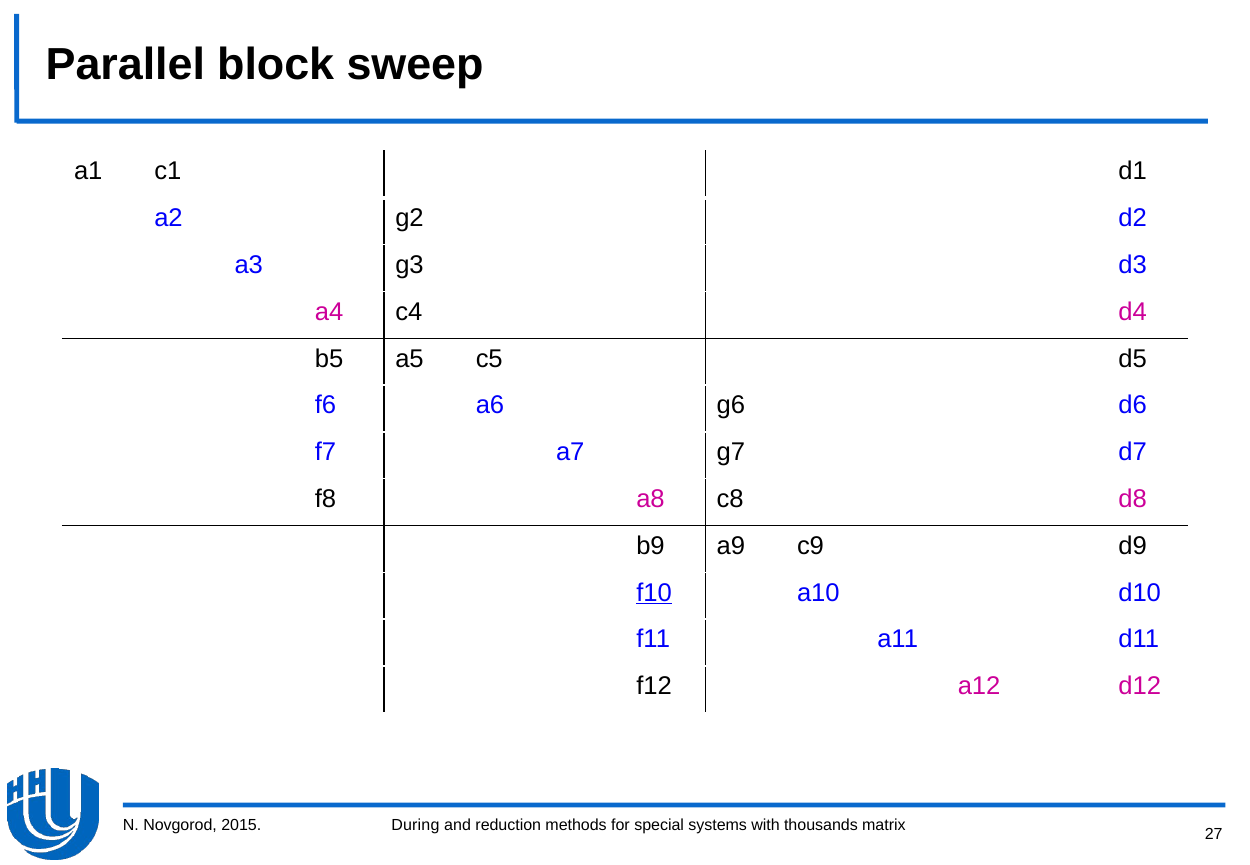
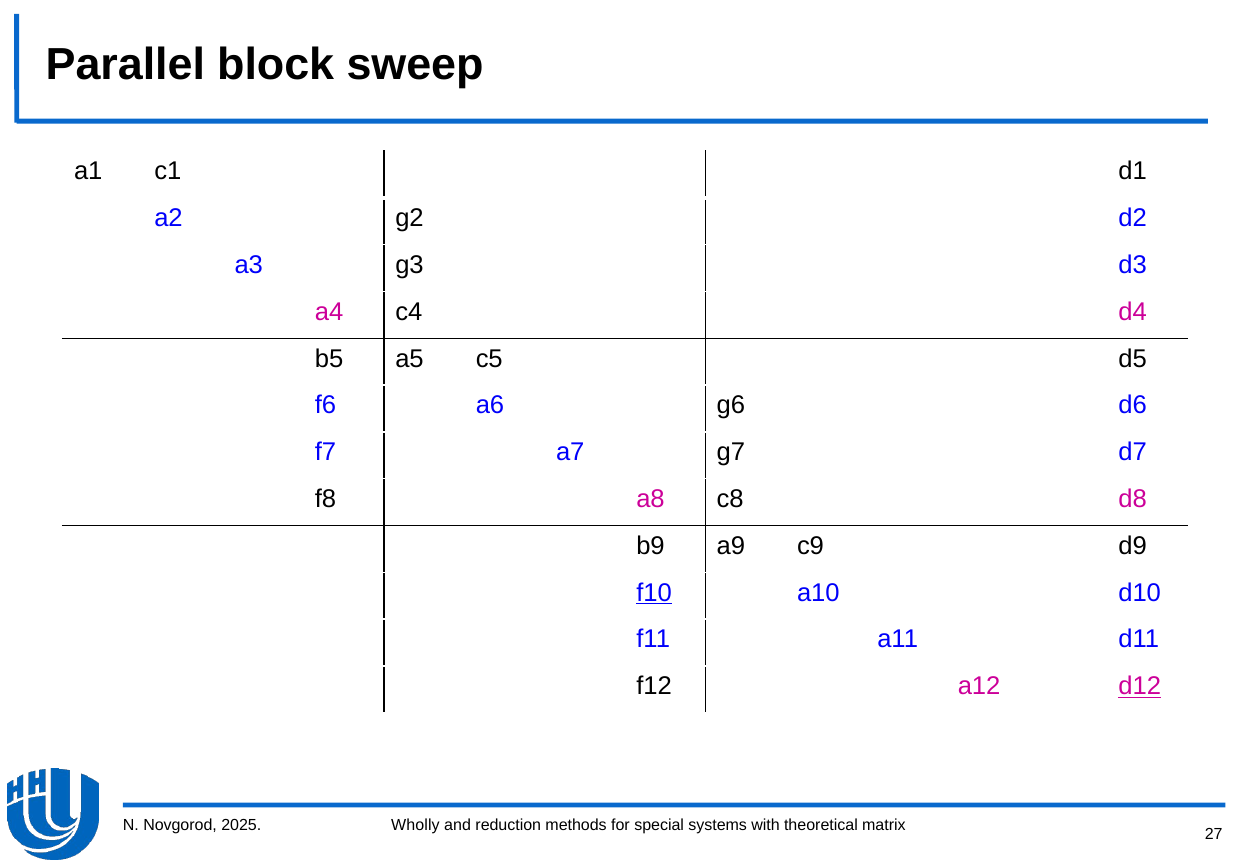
d12 underline: none -> present (1140, 687)
2015: 2015 -> 2025 (241, 825)
During: During -> Wholly (415, 826)
thousands: thousands -> theoretical (821, 826)
